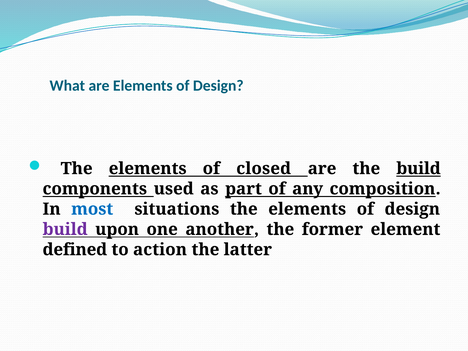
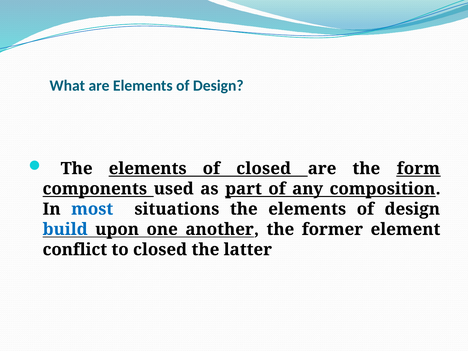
the build: build -> form (418, 169)
build colour: purple -> blue (65, 229)
defined: defined -> conflict (75, 250)
to action: action -> closed (160, 250)
